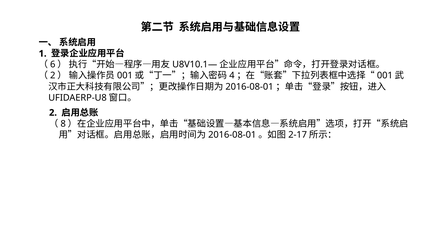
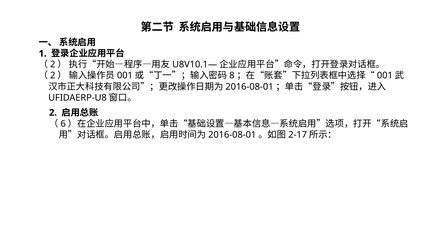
6: 6 -> 2 (53, 65)
4: 4 -> 8 (232, 76)
8: 8 -> 6 (63, 124)
